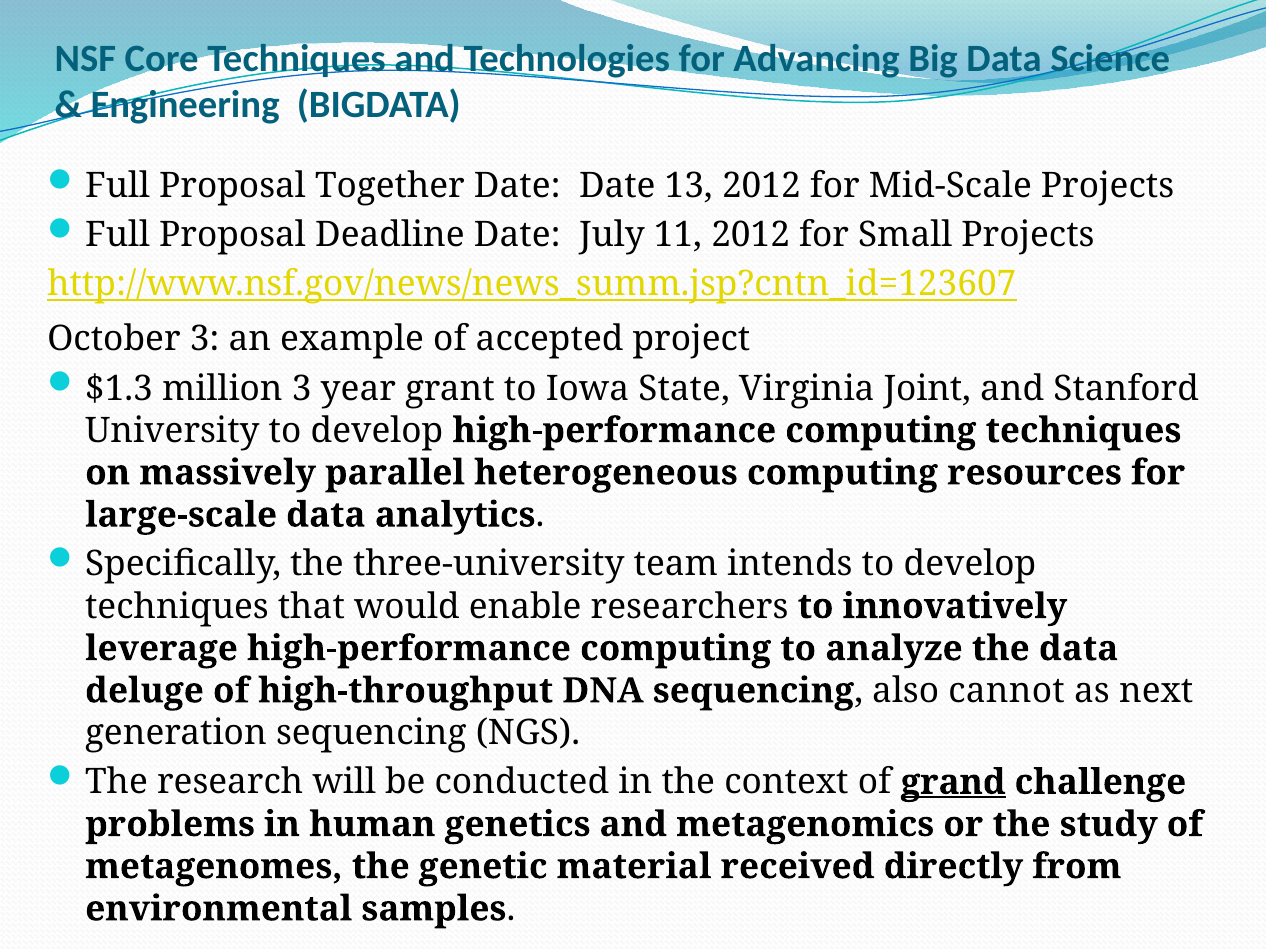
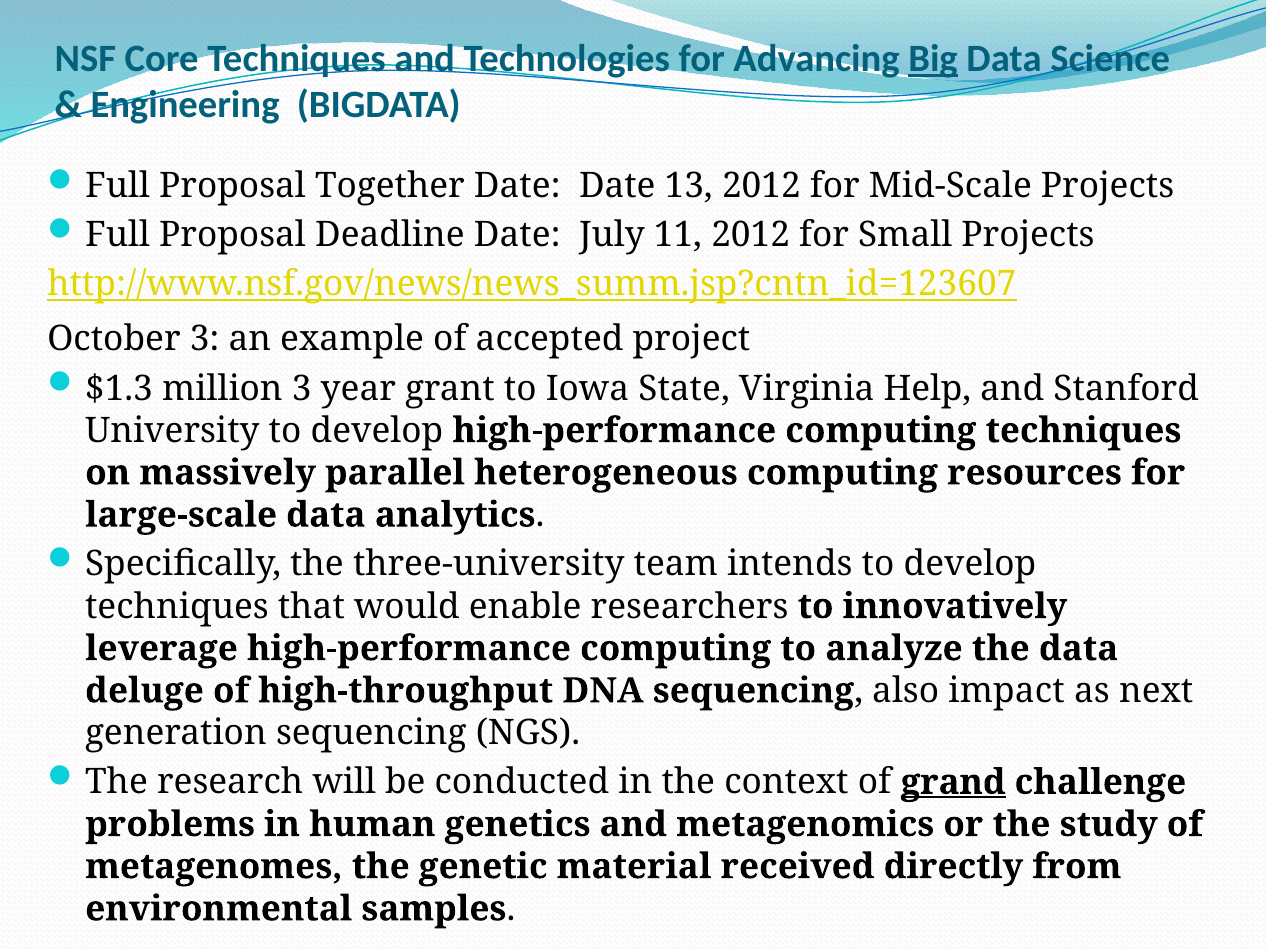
Big underline: none -> present (933, 59)
Joint: Joint -> Help (927, 389)
cannot: cannot -> impact (1007, 691)
